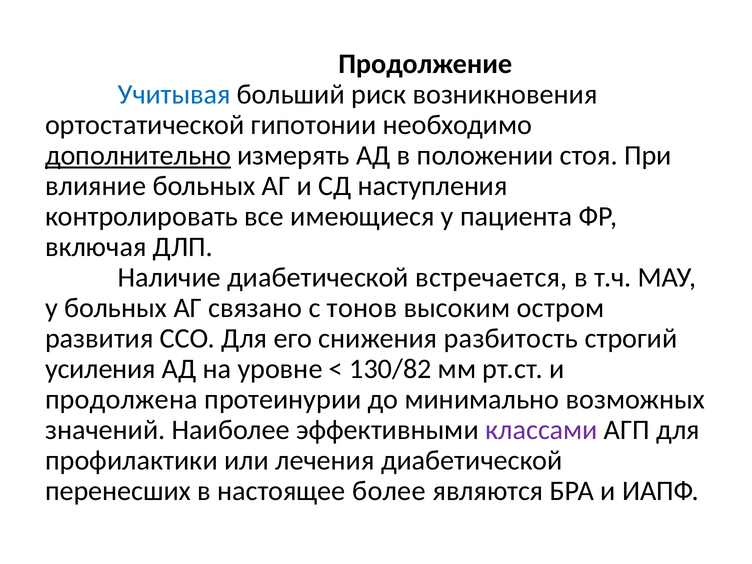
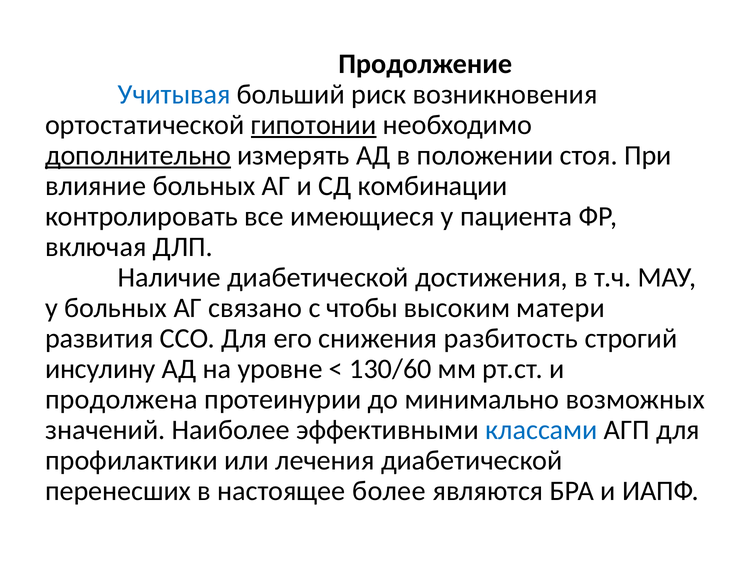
гипотонии underline: none -> present (314, 125)
наступления: наступления -> комбинации (433, 186)
встречается: встречается -> достижения (491, 277)
тонов: тонов -> чтобы (362, 308)
остром: остром -> матери (561, 308)
усиления: усиления -> инсулину (100, 369)
130/82: 130/82 -> 130/60 (390, 369)
классами colour: purple -> blue (541, 430)
